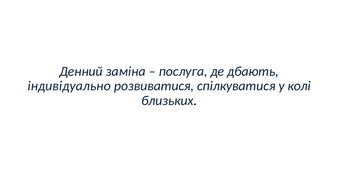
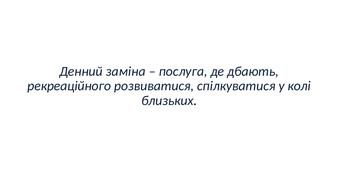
індивідуально: індивідуально -> рекреаційного (69, 86)
